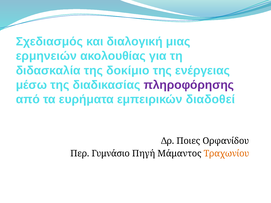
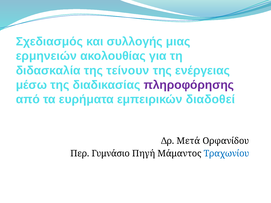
διαλογική: διαλογική -> συλλογής (135, 42)
δοκίμιο: δοκίμιο -> τείνουν (128, 71)
Ποιες: Ποιες -> Μετά (188, 141)
Τραχωνίου colour: orange -> blue (226, 154)
